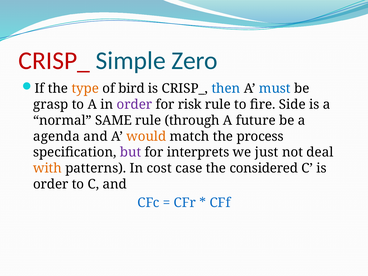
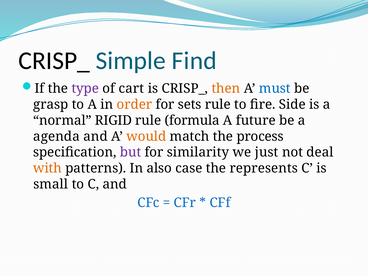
CRISP_ colour: red -> black (54, 61)
Zero: Zero -> Find (194, 61)
type colour: orange -> purple (85, 89)
bird: bird -> cart (131, 89)
then colour: blue -> orange (226, 89)
order colour: purple -> orange (134, 105)
risk: risk -> sets (190, 105)
SAME: SAME -> RIGID (113, 120)
through: through -> formula (192, 120)
interprets: interprets -> similarity (198, 152)
cost: cost -> also (159, 168)
considered: considered -> represents (264, 168)
order: order -> small (51, 184)
